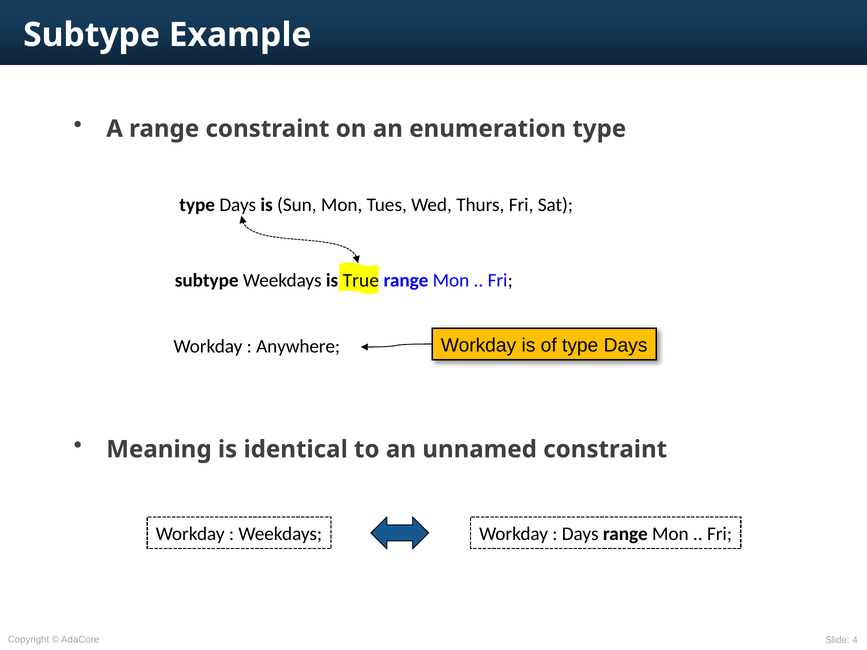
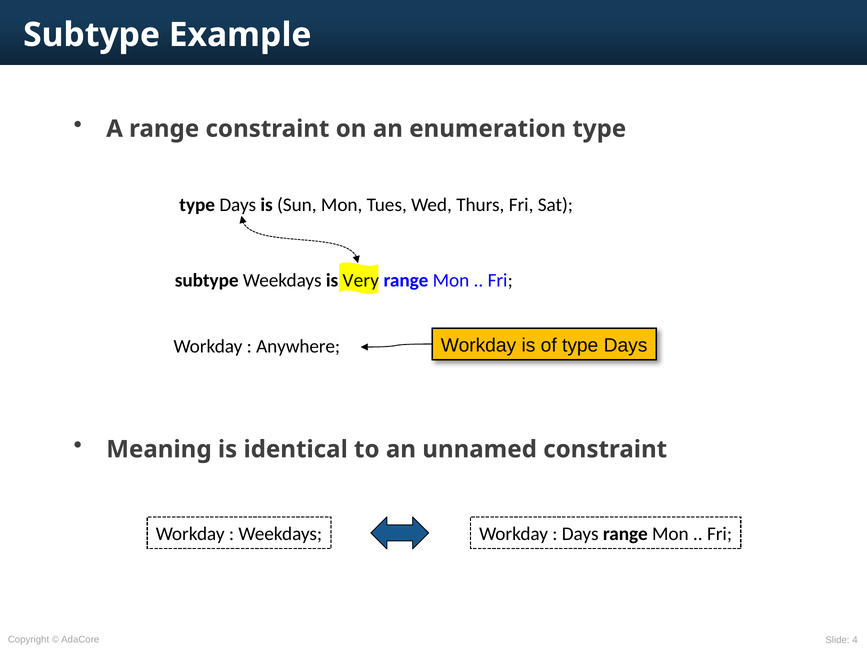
True: True -> Very (361, 281)
